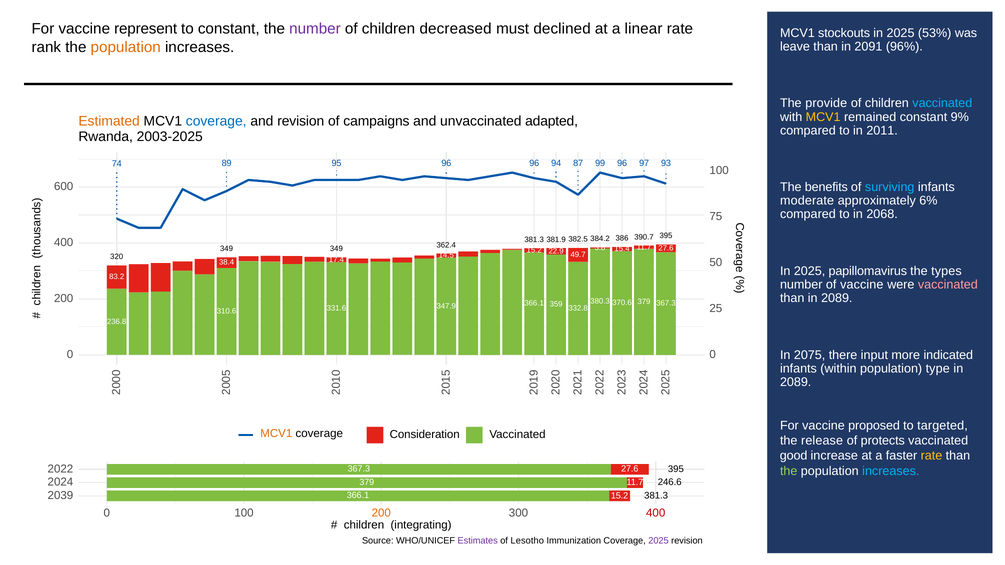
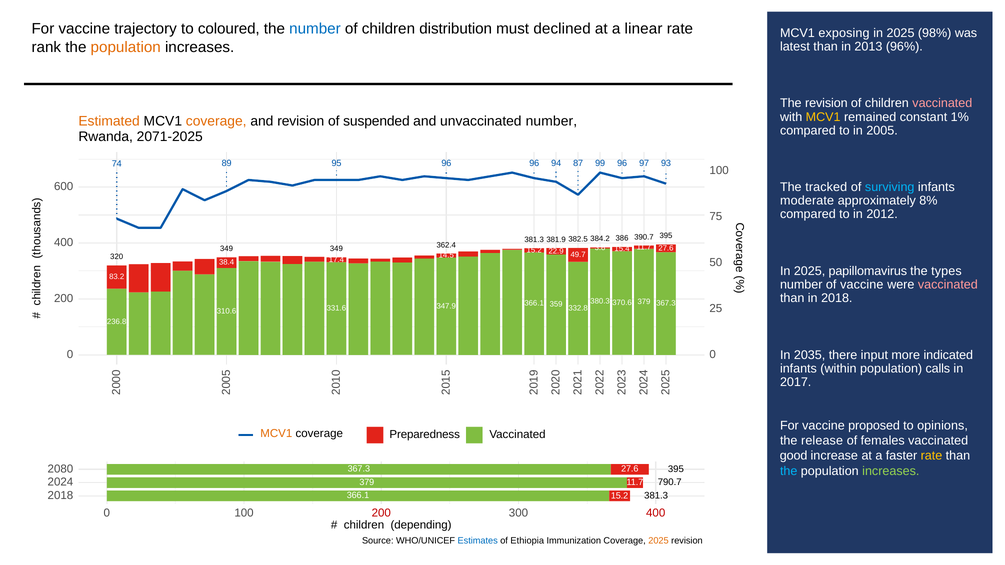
represent: represent -> trajectory (146, 29)
to constant: constant -> coloured (229, 29)
number colour: purple -> blue (315, 29)
decreased: decreased -> distribution (456, 29)
stockouts: stockouts -> exposing (844, 33)
53%: 53% -> 98% (935, 33)
leave: leave -> latest (795, 47)
2091: 2091 -> 2013 (868, 47)
The provide: provide -> revision (826, 103)
vaccinated colour: light blue -> pink (942, 103)
9%: 9% -> 1% (960, 117)
coverage colour: blue -> orange (216, 121)
campaigns: campaigns -> suspended (376, 121)
unvaccinated adapted: adapted -> number (551, 121)
2011: 2011 -> 2005 (882, 131)
2003-2025: 2003-2025 -> 2071-2025 (170, 137)
benefits: benefits -> tracked (826, 187)
6%: 6% -> 8% (928, 201)
2068: 2068 -> 2012 (882, 214)
than in 2089: 2089 -> 2018 (837, 298)
2075: 2075 -> 2035 (810, 355)
type: type -> calls (938, 369)
2089: 2089 -> 2017 (796, 382)
targeted: targeted -> opinions (943, 426)
Consideration: Consideration -> Preparedness (425, 435)
protects: protects -> females (883, 441)
2022: 2022 -> 2080 (60, 469)
the colour: light green -> light blue (789, 471)
increases colour: light blue -> light green (891, 471)
246.6: 246.6 -> 790.7 (670, 483)
2039: 2039 -> 2018 (60, 496)
200 colour: orange -> red (381, 513)
integrating: integrating -> depending (421, 525)
Estimates colour: purple -> blue (478, 541)
Lesotho: Lesotho -> Ethiopia (527, 541)
2025 colour: purple -> orange (659, 541)
